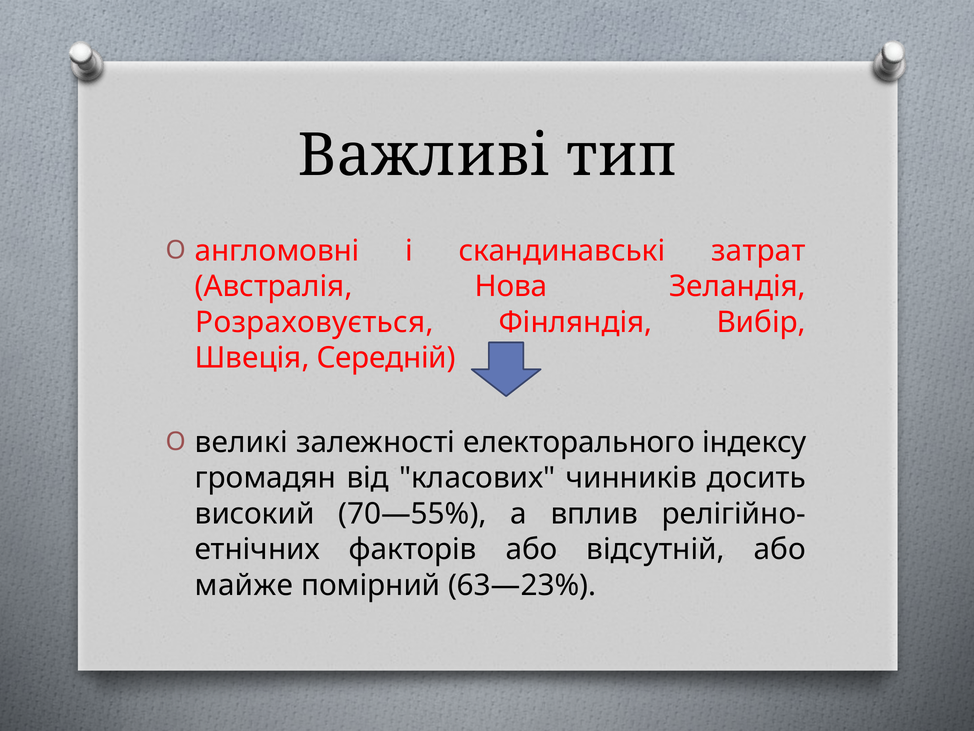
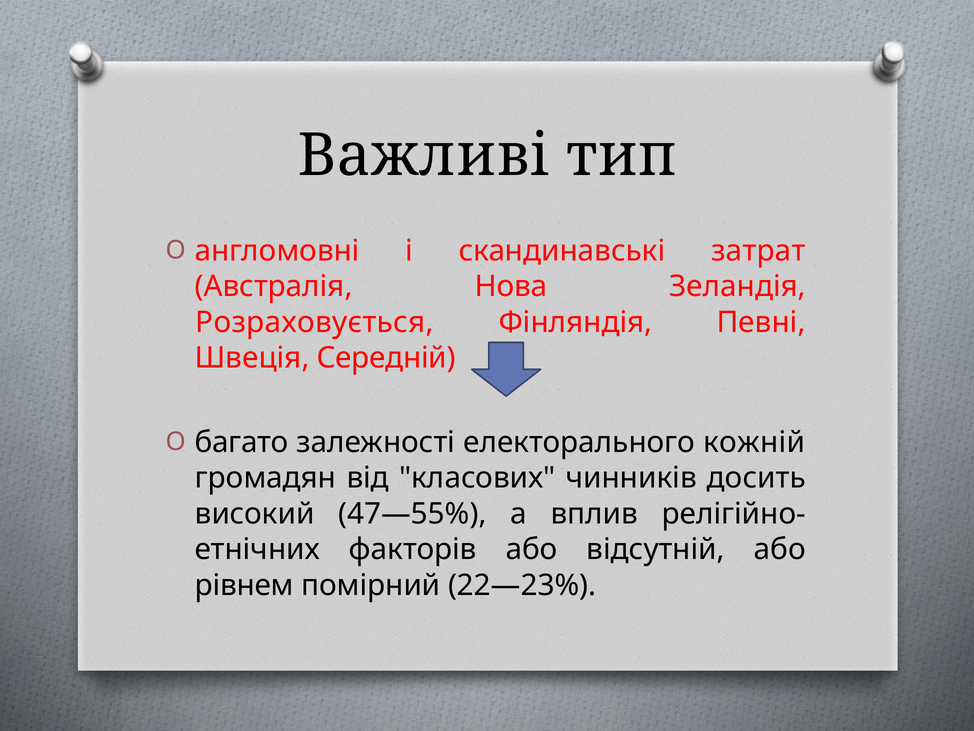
Вибір: Вибір -> Певні (761, 322)
великі: великі -> багато (242, 442)
індексу: індексу -> кожній (754, 442)
70—55%: 70—55% -> 47—55% (412, 513)
майже: майже -> рівнем (244, 585)
63—23%: 63—23% -> 22—23% (522, 585)
